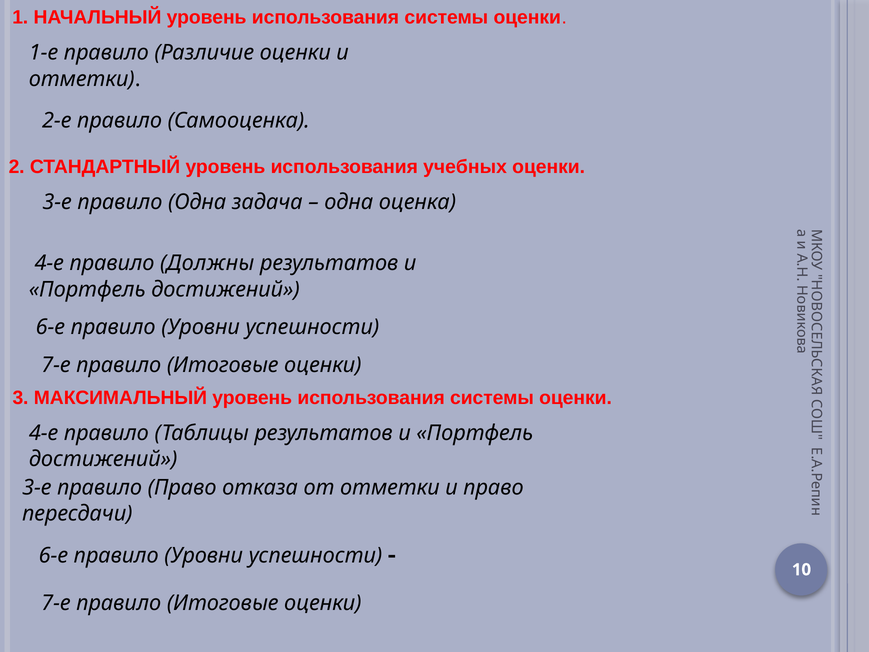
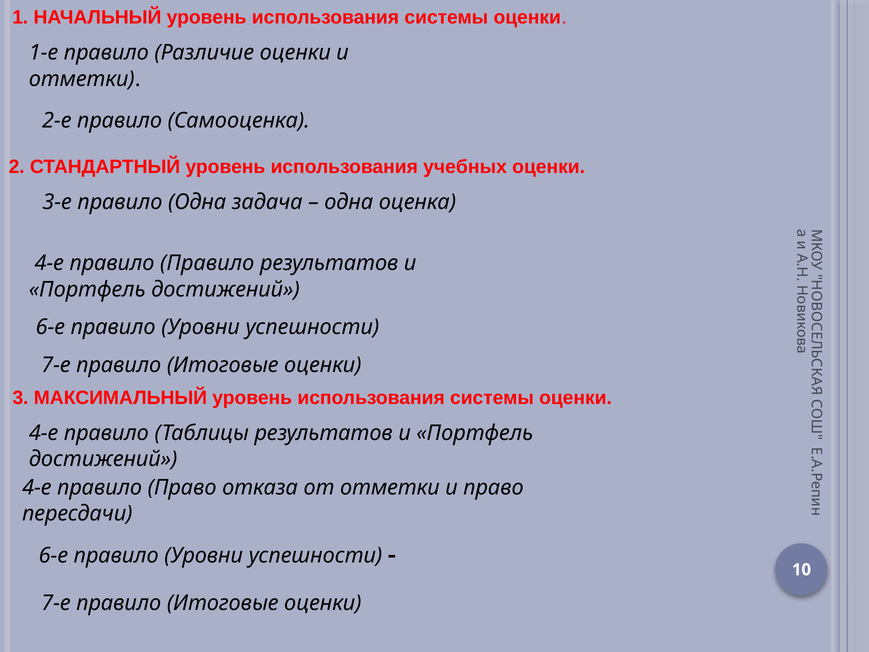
правило Должны: Должны -> Правило (207, 263)
3-е: 3-е -> 4-е (37, 487)
